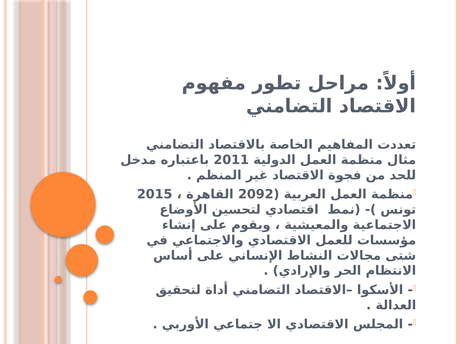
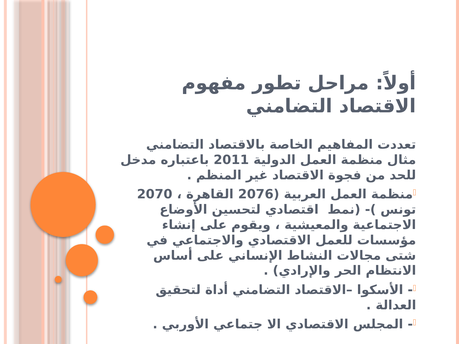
2015: 2015 -> 2070 (155, 194)
2092: 2092 -> 2076 (256, 194)
